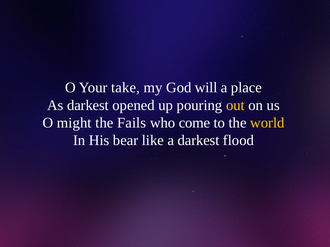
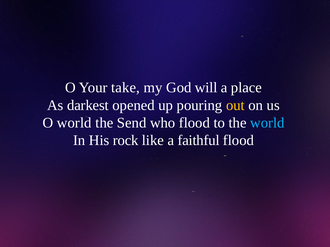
O might: might -> world (74, 123)
Fails: Fails -> Send (132, 123)
who come: come -> flood (194, 123)
world colour: yellow -> light blue (267, 123)
bear: bear -> rock (126, 141)
a darkest: darkest -> faithful (199, 141)
